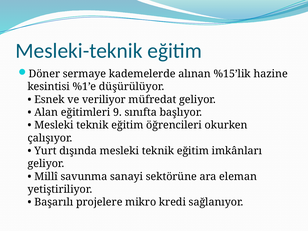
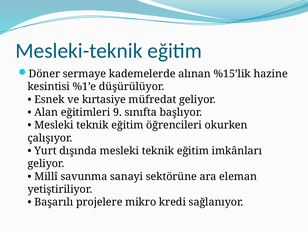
veriliyor: veriliyor -> kırtasiye (104, 100)
